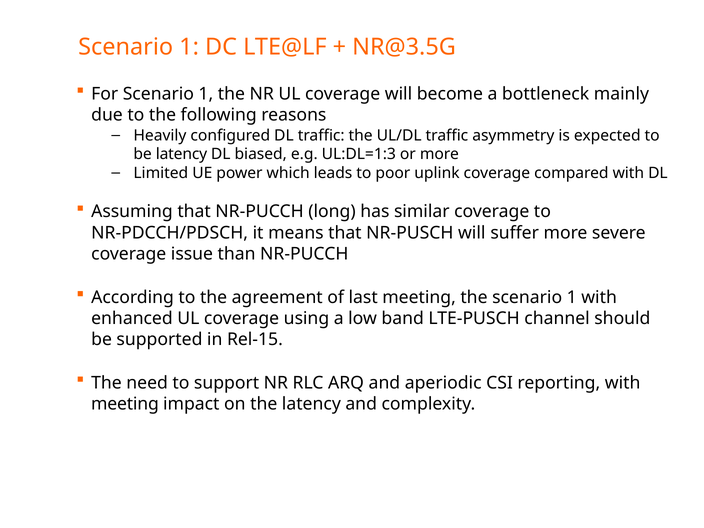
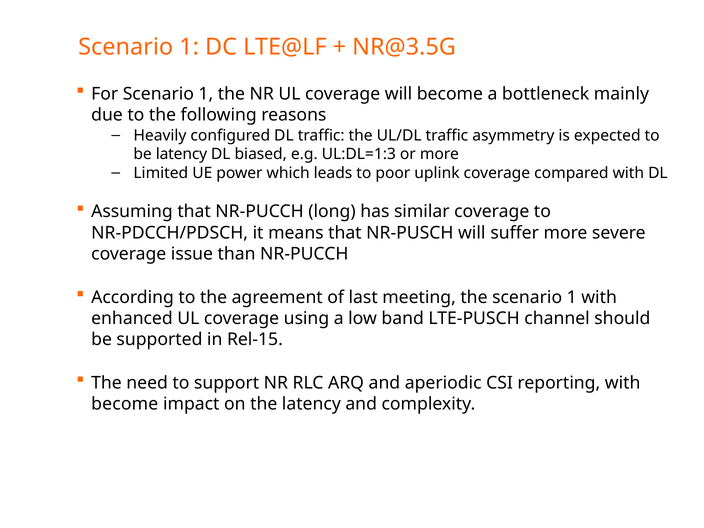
meeting: meeting -> become (125, 404)
